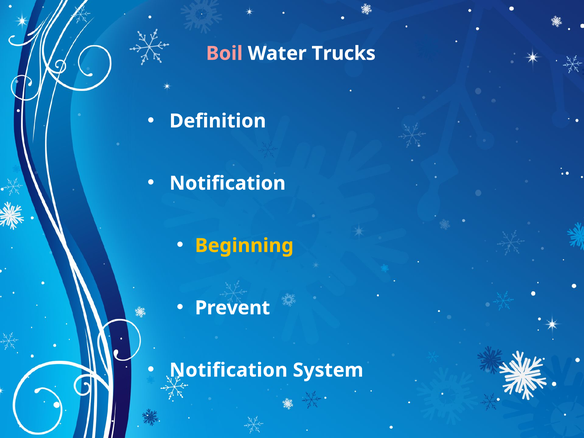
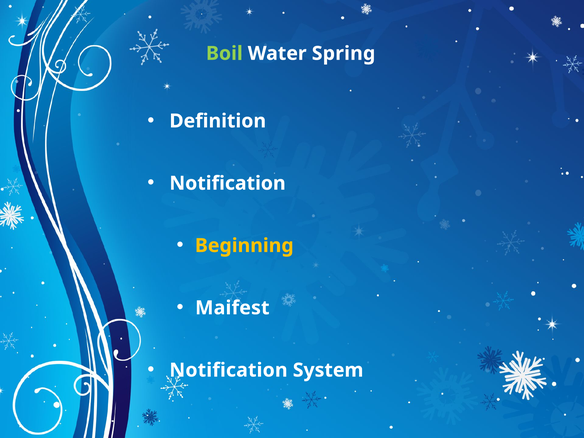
Boil colour: pink -> light green (224, 53)
Trucks: Trucks -> Spring (344, 53)
Prevent: Prevent -> Maifest (232, 308)
